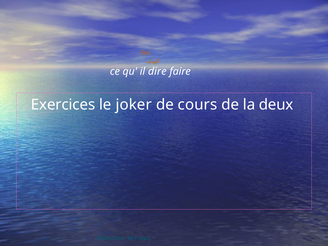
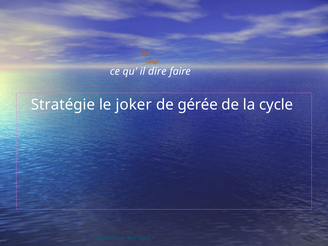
Exercices: Exercices -> Stratégie (63, 105)
cours: cours -> gérée (198, 105)
deux: deux -> cycle (276, 105)
